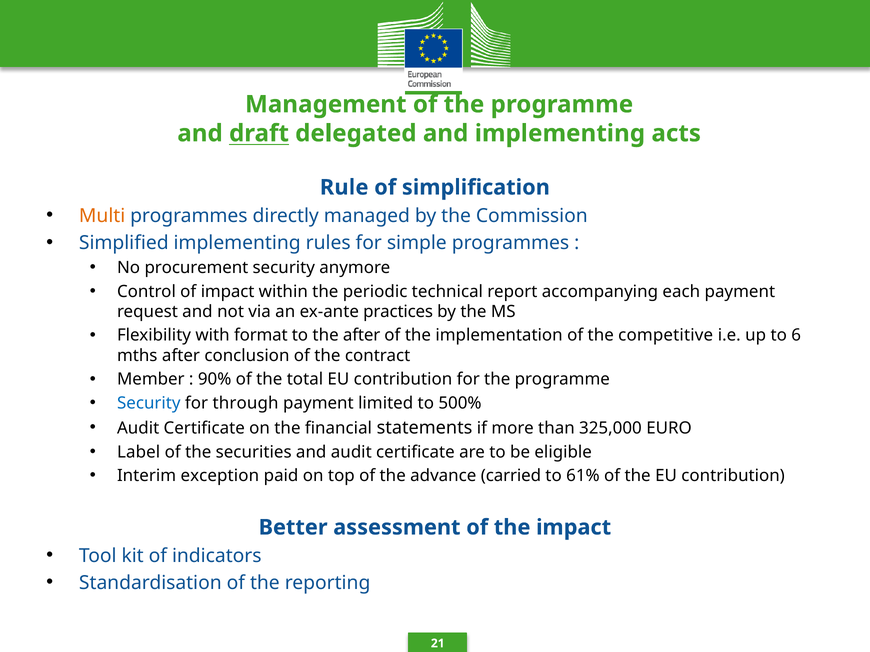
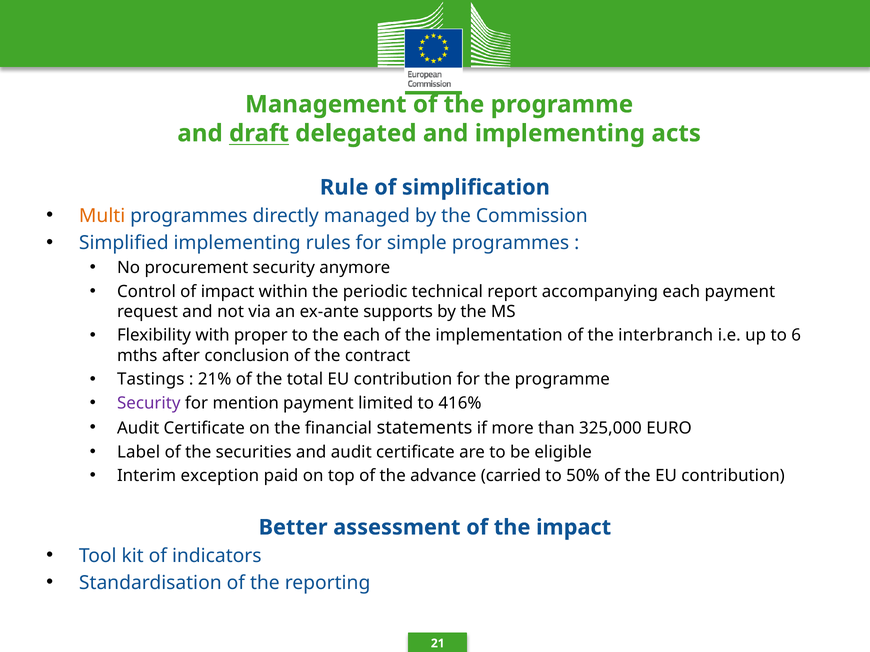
practices: practices -> supports (398, 312)
format: format -> proper (261, 336)
the after: after -> each (362, 336)
competitive: competitive -> interbranch (666, 336)
Member: Member -> Tastings (151, 380)
90%: 90% -> 21% (215, 380)
Security colour: blue -> purple (149, 403)
through: through -> mention (246, 403)
500%: 500% -> 416% (460, 403)
61%: 61% -> 50% (583, 476)
